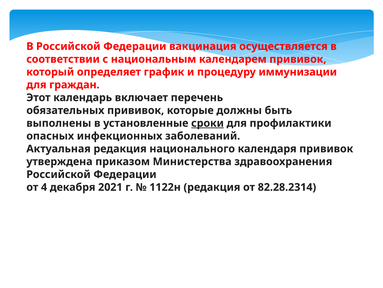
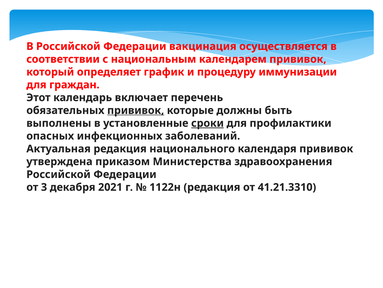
прививок underline: none -> present (136, 110)
4: 4 -> 3 (44, 187)
82.28.2314: 82.28.2314 -> 41.21.3310 (287, 187)
